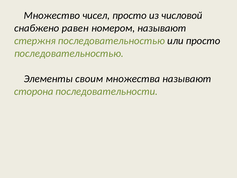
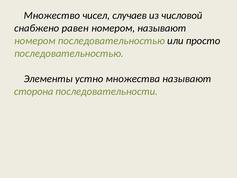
чисел просто: просто -> случаев (130, 15)
стержня: стержня -> номером (35, 41)
своим: своим -> устно (89, 79)
